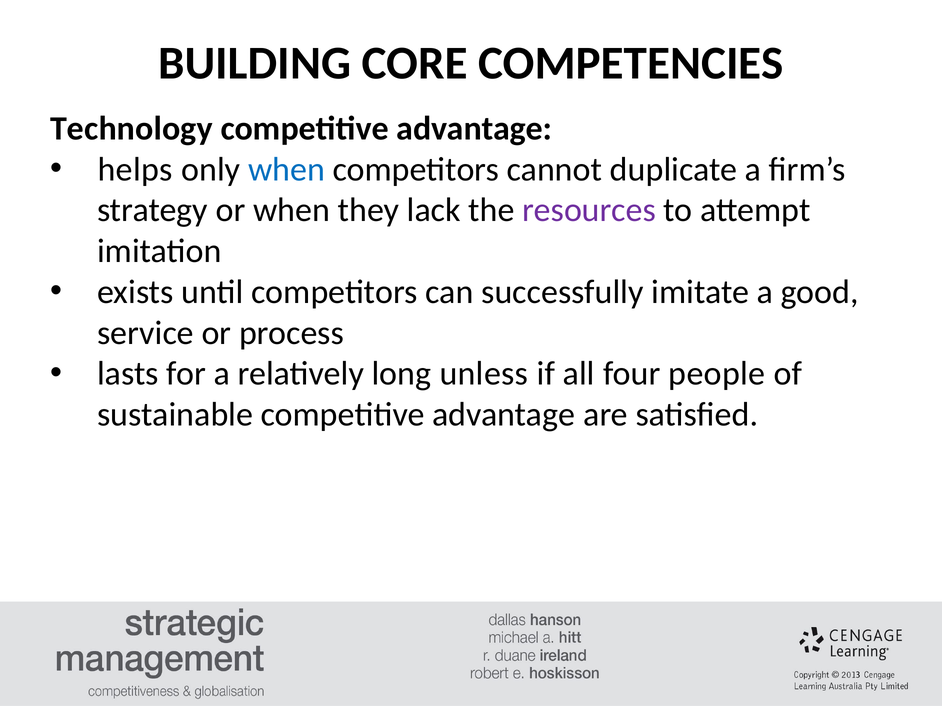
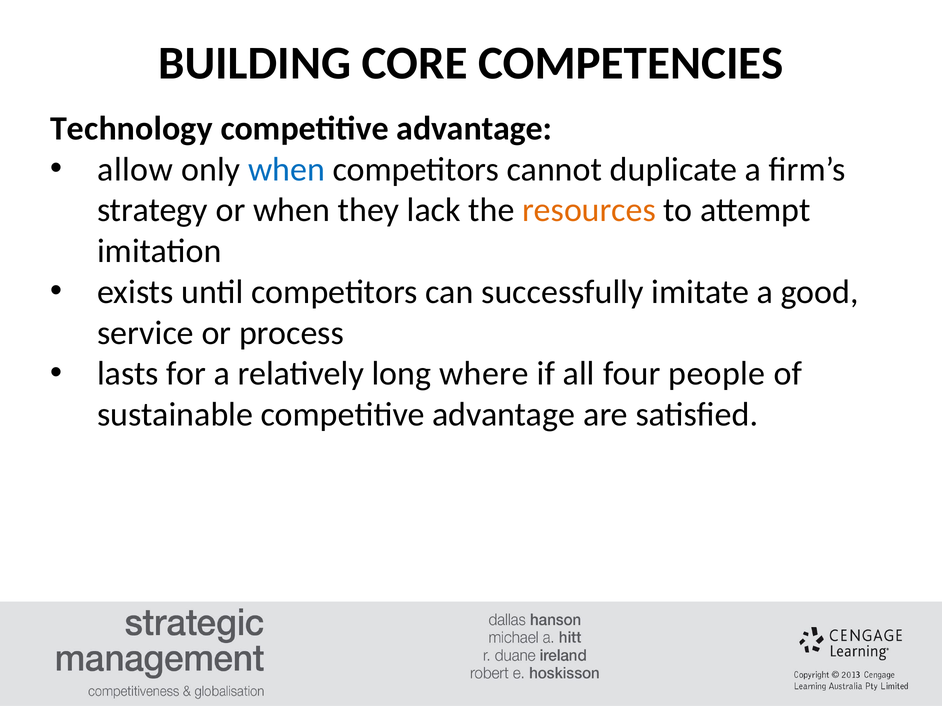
helps: helps -> allow (135, 169)
resources colour: purple -> orange (589, 210)
unless: unless -> where (484, 374)
